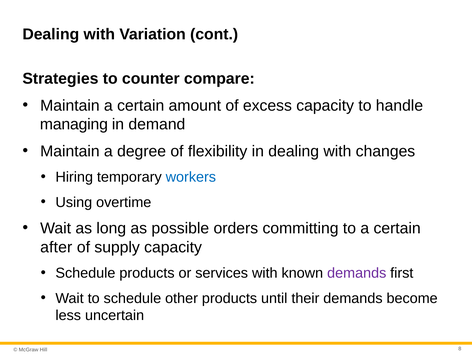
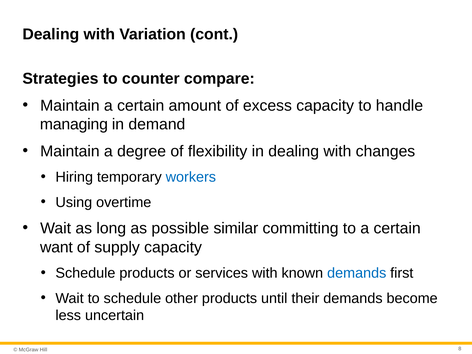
orders: orders -> similar (236, 228)
after: after -> want (56, 247)
demands colour: purple -> blue (357, 273)
